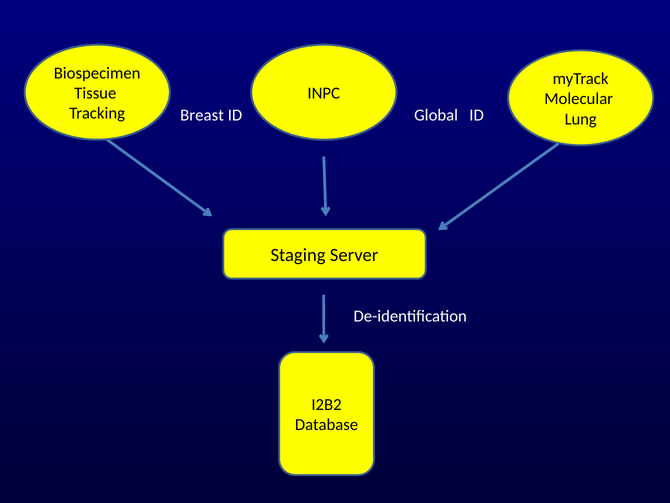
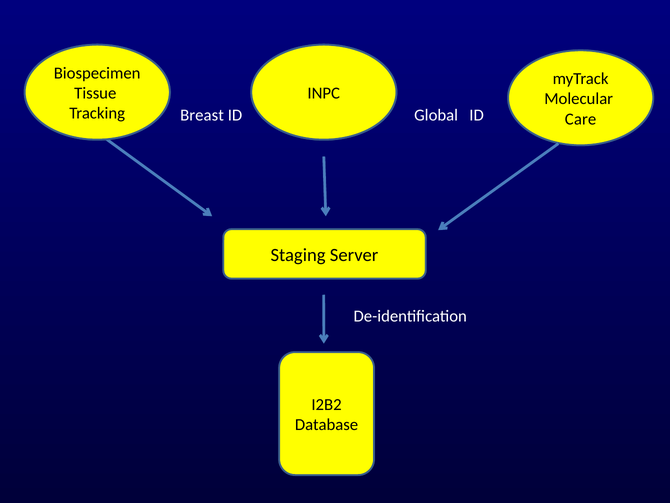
Lung: Lung -> Care (581, 119)
